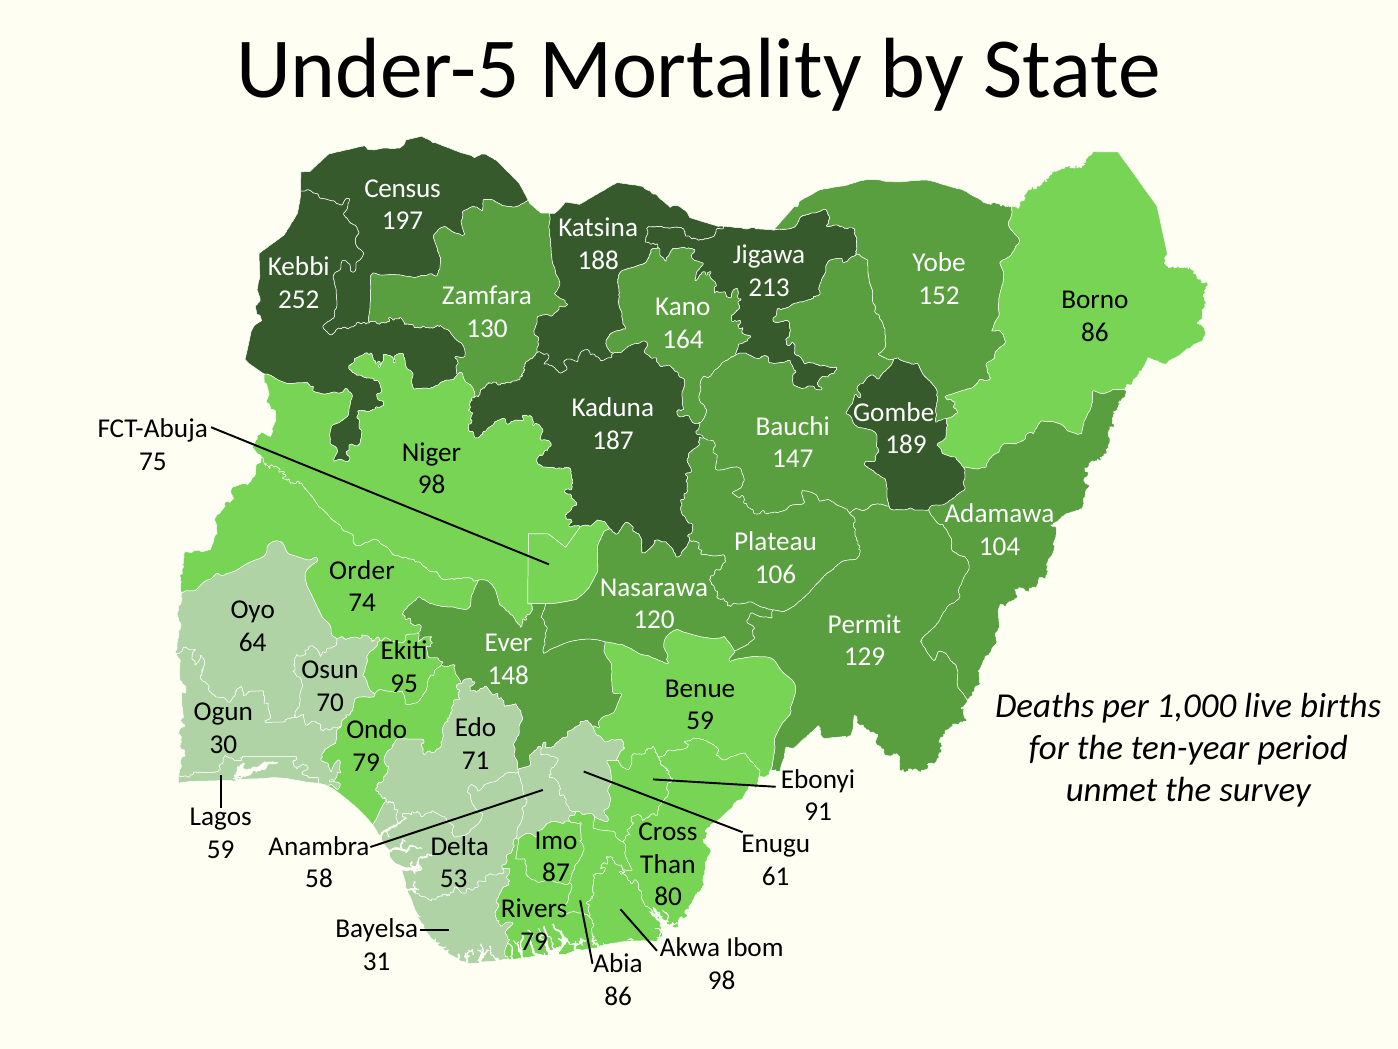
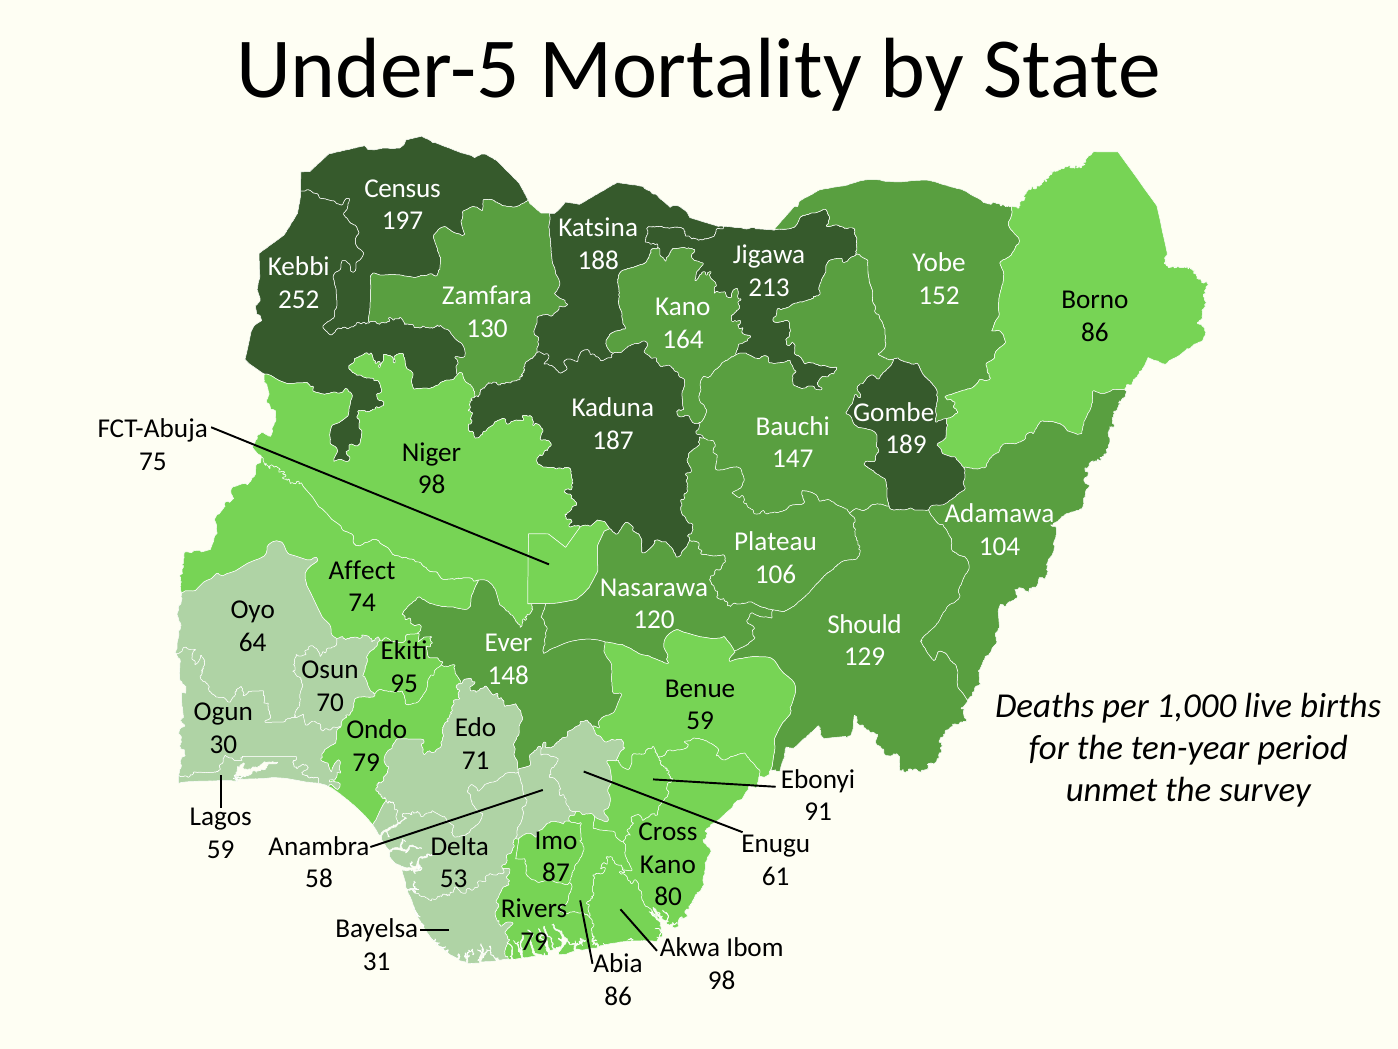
Order: Order -> Affect (362, 570)
Permit: Permit -> Should (865, 624)
Than: Than -> Kano (668, 864)
